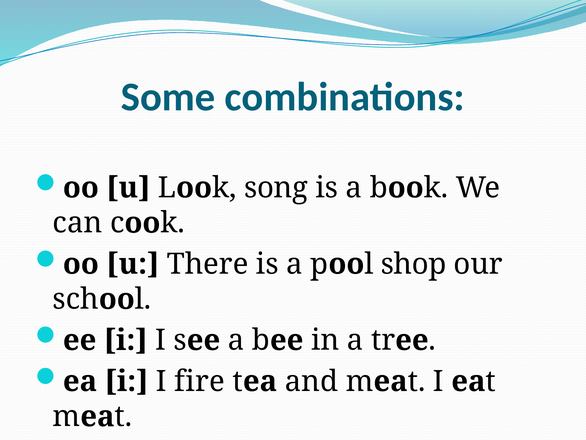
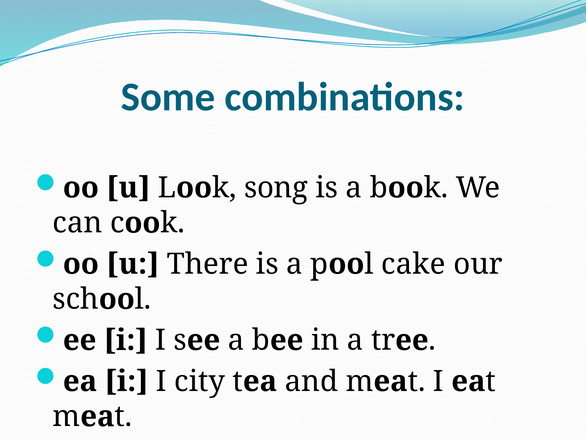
shop: shop -> cake (413, 264)
fire: fire -> city (200, 381)
